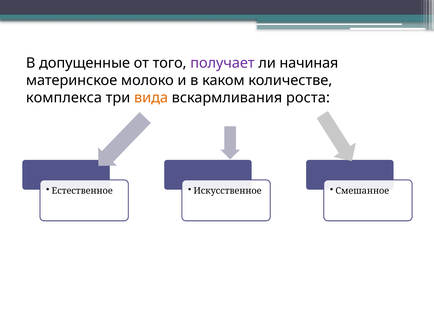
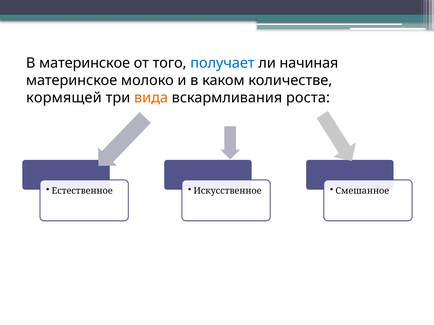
В допущенные: допущенные -> материнское (85, 63)
получает colour: purple -> blue (222, 63)
комплекса: комплекса -> кормящей (64, 98)
